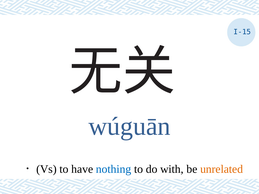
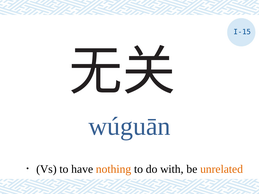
nothing colour: blue -> orange (114, 169)
